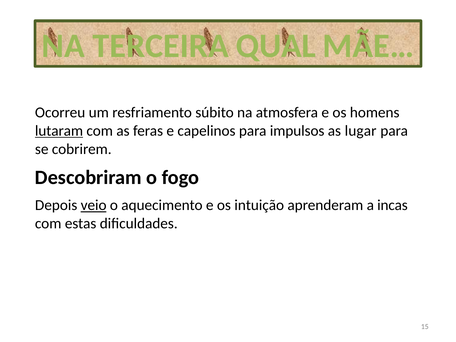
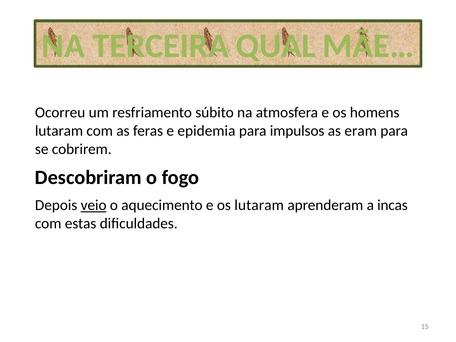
lutaram underline: present -> none (59, 131)
capelinos: capelinos -> epidemia (206, 131)
lugar: lugar -> eram (361, 131)
os intuição: intuição -> lutaram (259, 205)
